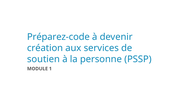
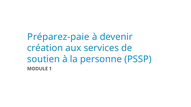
Préparez-code: Préparez-code -> Préparez-paie (58, 37)
